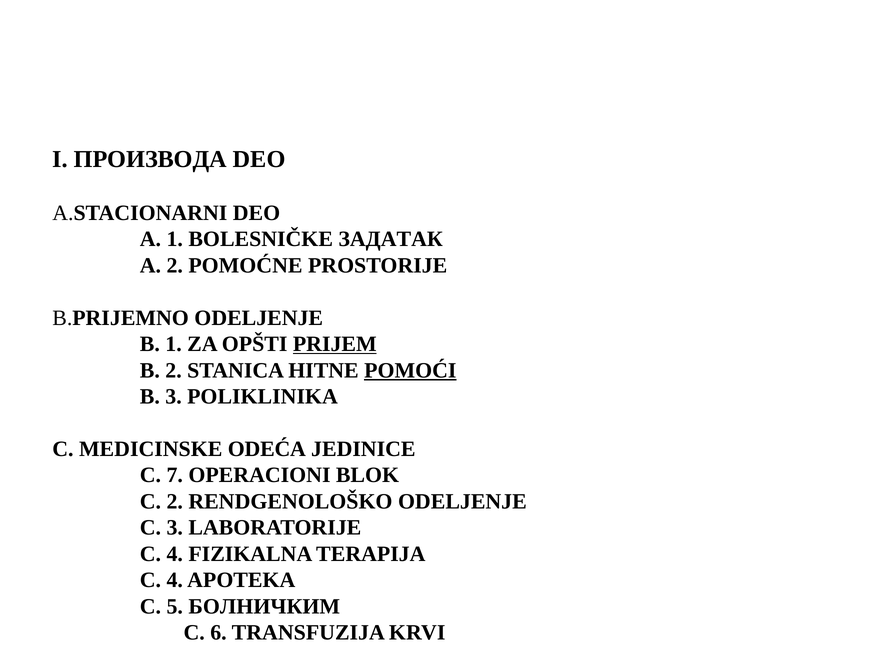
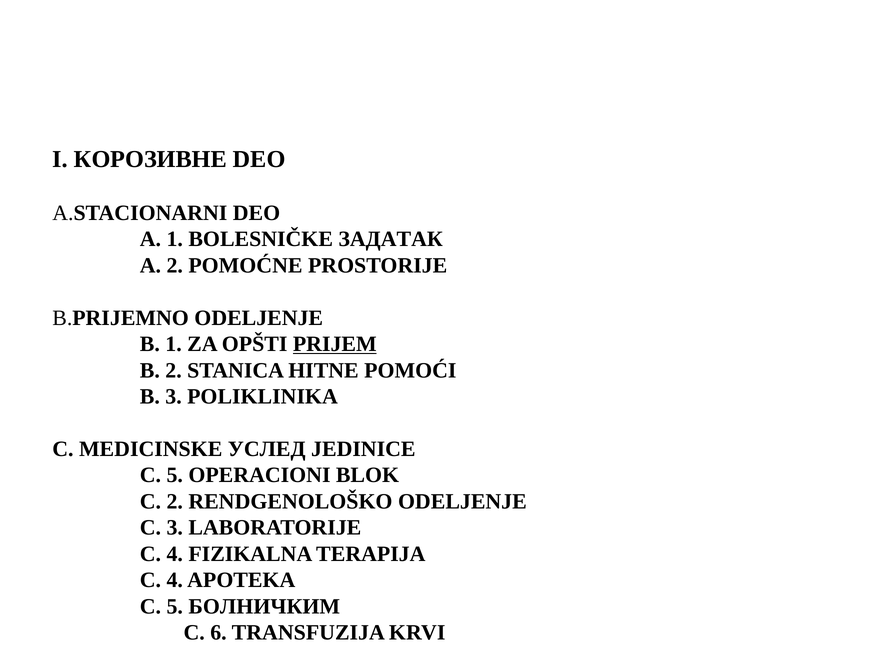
ПРОИЗВОДА: ПРОИЗВОДА -> КОРОЗИВНЕ (150, 159)
POMOĆI underline: present -> none (410, 370)
ODEĆA: ODEĆA -> УСЛЕД (267, 449)
7: 7 -> 5 (175, 475)
